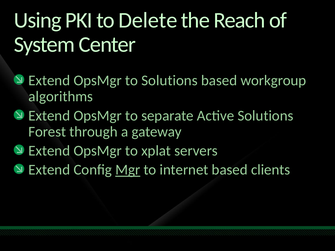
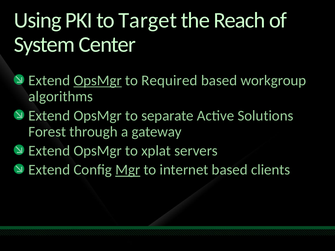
Delete: Delete -> Target (148, 20)
OpsMgr underline: none -> present (98, 81)
to Solutions: Solutions -> Required (169, 81)
